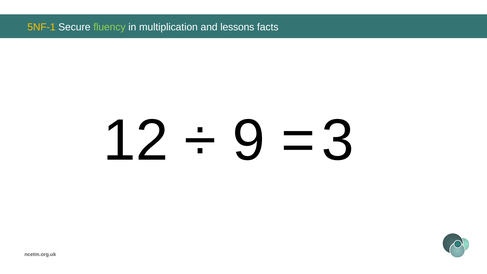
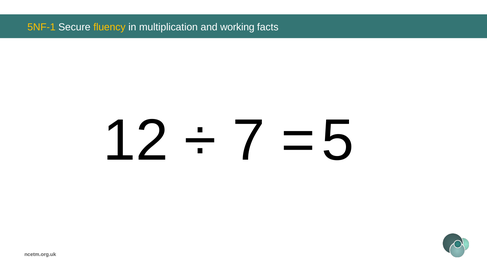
fluency colour: light green -> yellow (109, 27)
lessons: lessons -> working (237, 27)
9: 9 -> 7 (249, 141)
3: 3 -> 5 (338, 141)
